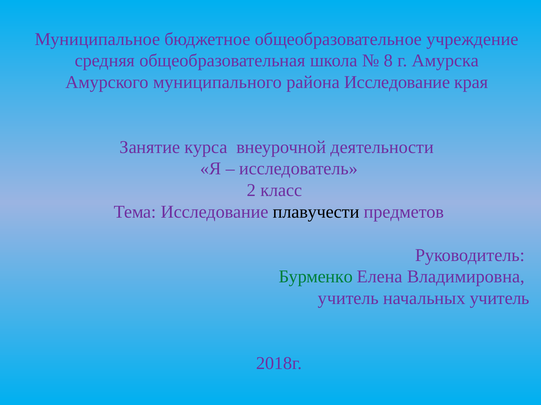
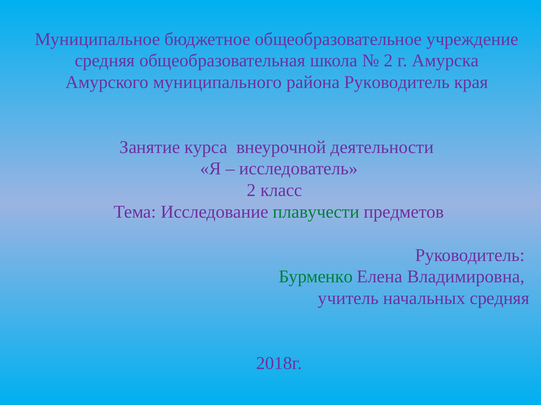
8: 8 -> 2 (388, 61)
района Исследование: Исследование -> Руководитель (397, 82)
плавучести colour: black -> green (316, 212)
начальных учитель: учитель -> средняя (500, 299)
